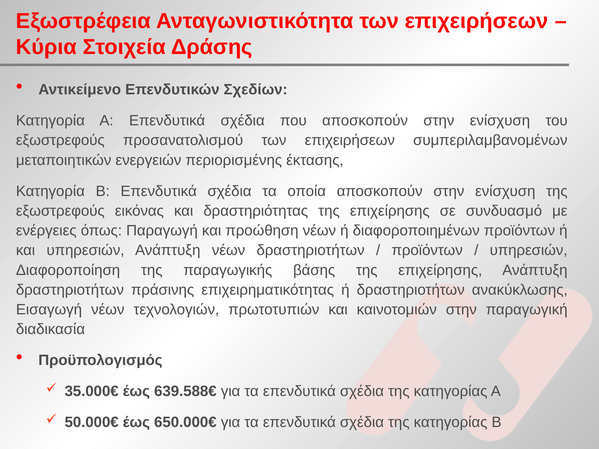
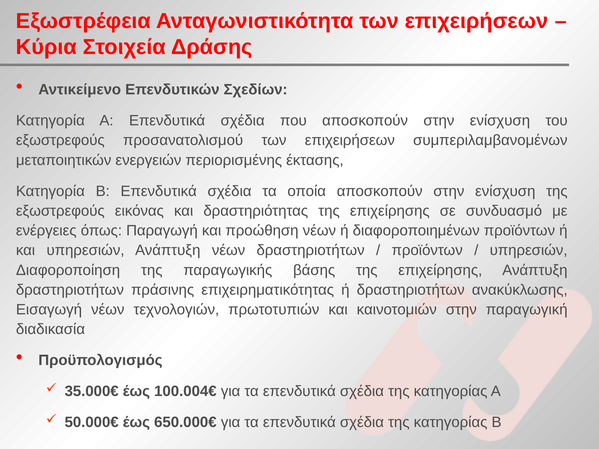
639.588€: 639.588€ -> 100.004€ (185, 391)
